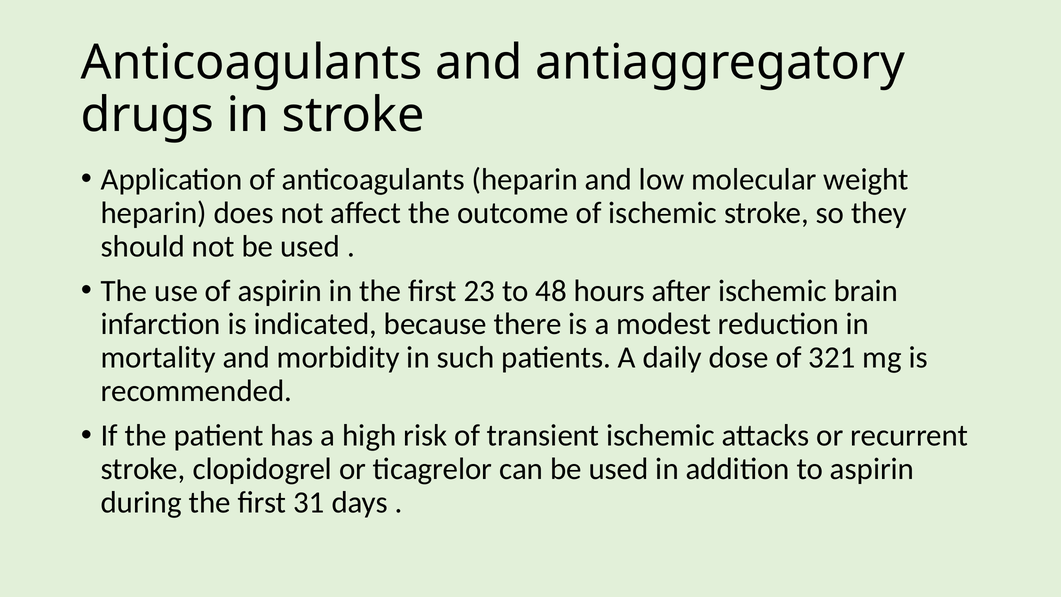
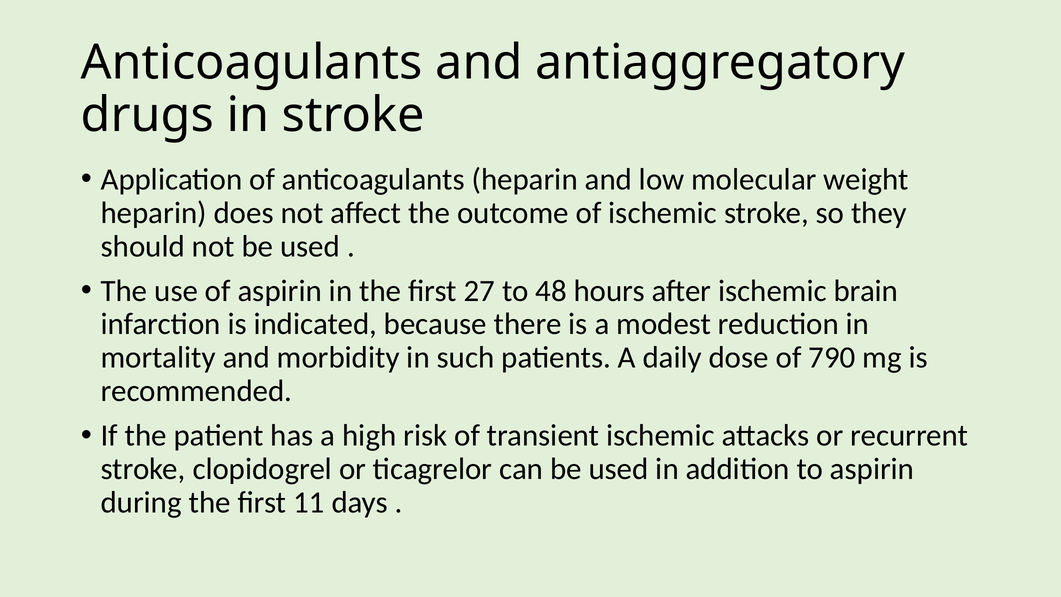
23: 23 -> 27 (479, 291)
321: 321 -> 790 (832, 358)
31: 31 -> 11 (309, 502)
